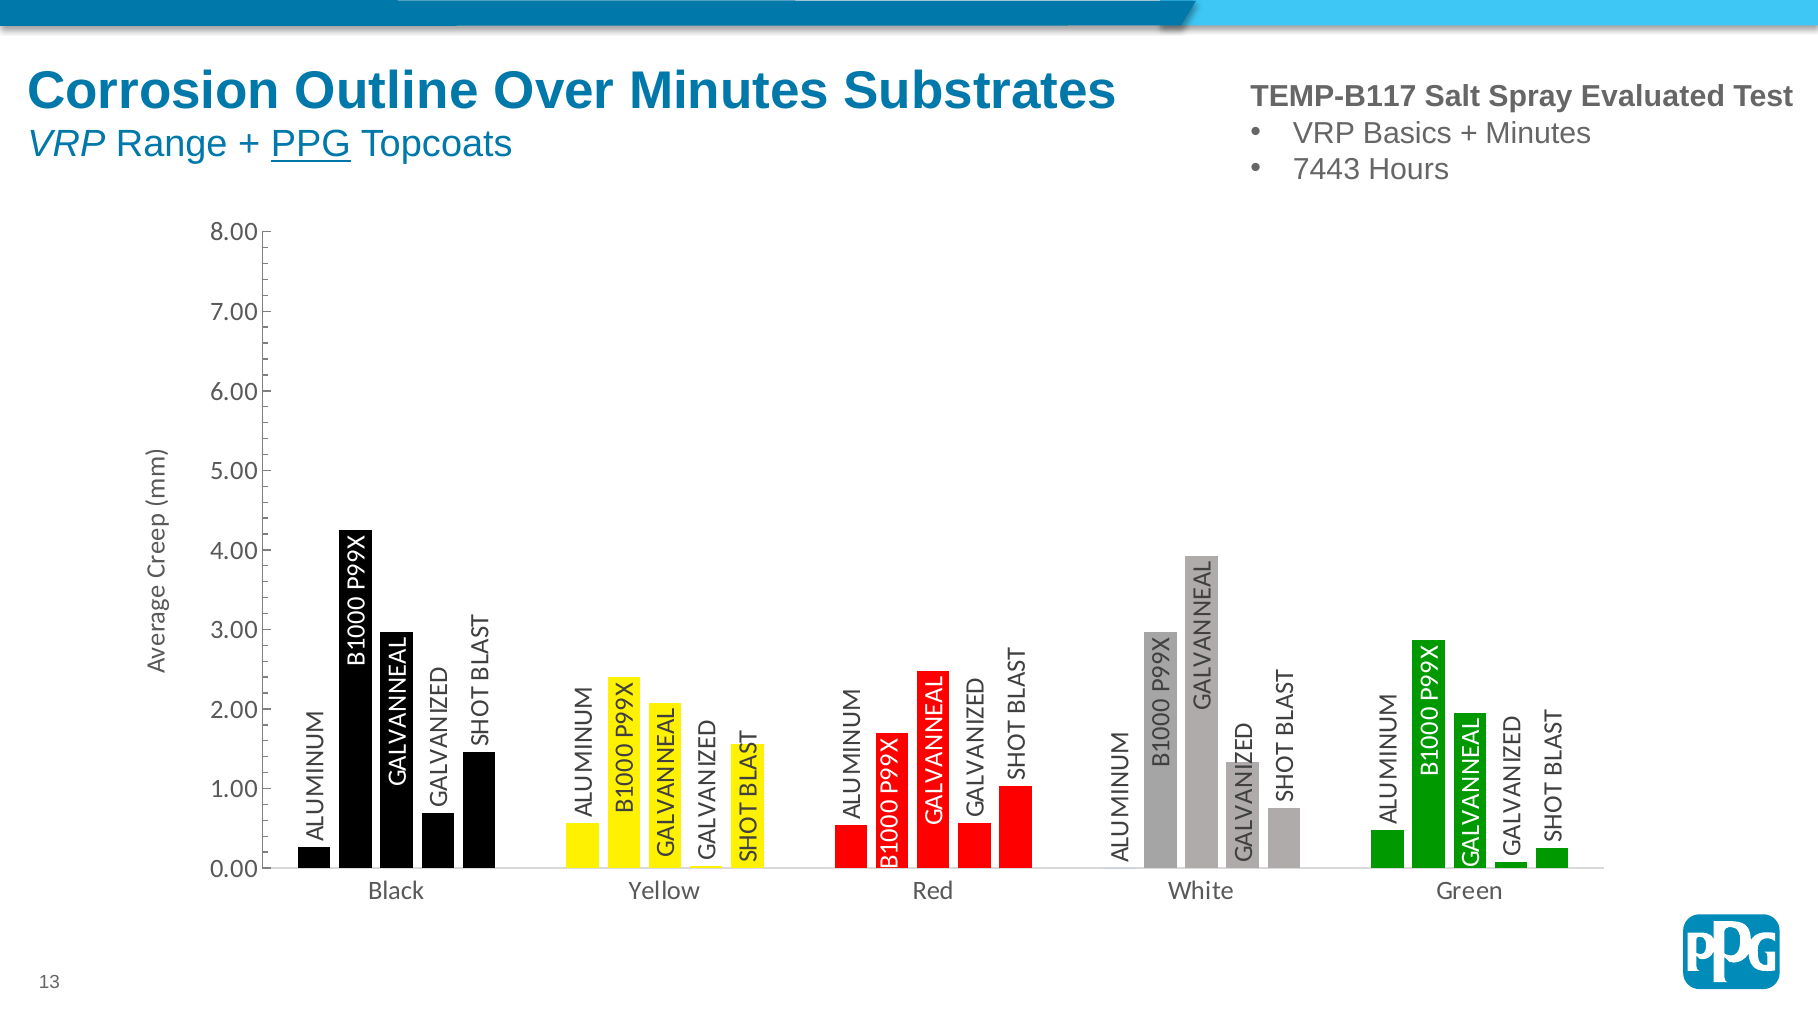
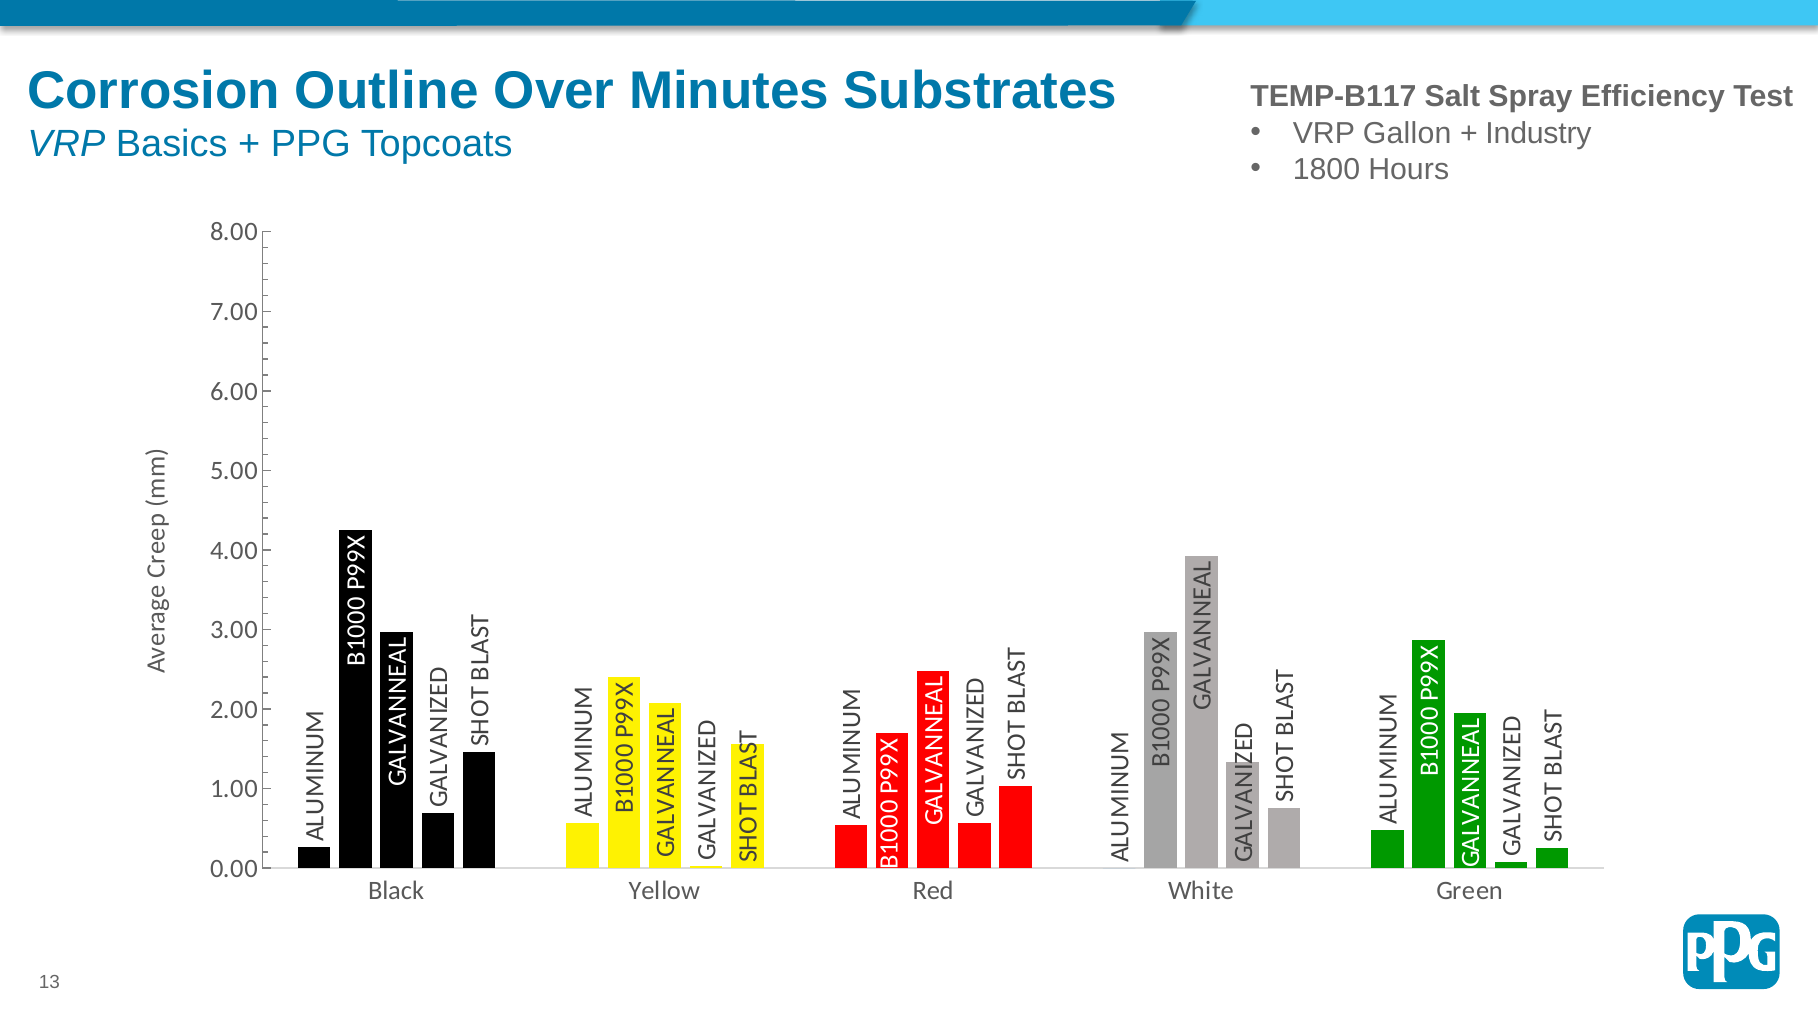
Evaluated: Evaluated -> Efficiency (1653, 97)
Basics: Basics -> Gallon (1407, 133)
Minutes: Minutes -> Industry (1539, 133)
Range: Range -> Basics (172, 144)
PPG underline: present -> none (311, 144)
7443: 7443 -> 1800 (1327, 169)
